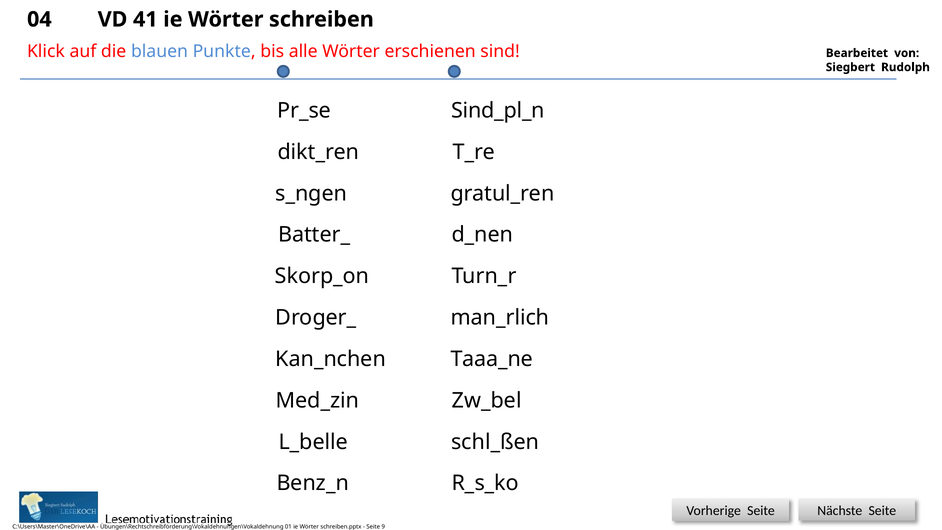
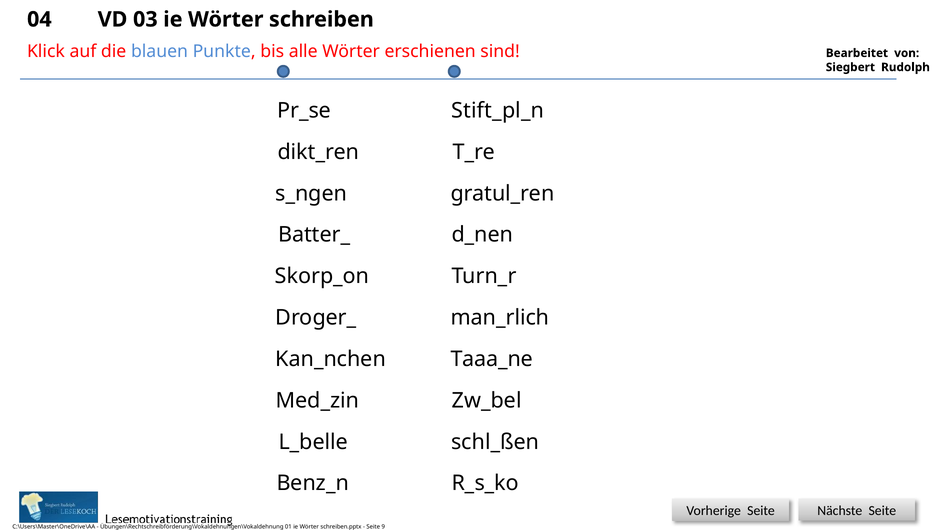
41: 41 -> 03 (145, 19)
Sind_pl_n: Sind_pl_n -> Stift_pl_n (498, 111)
